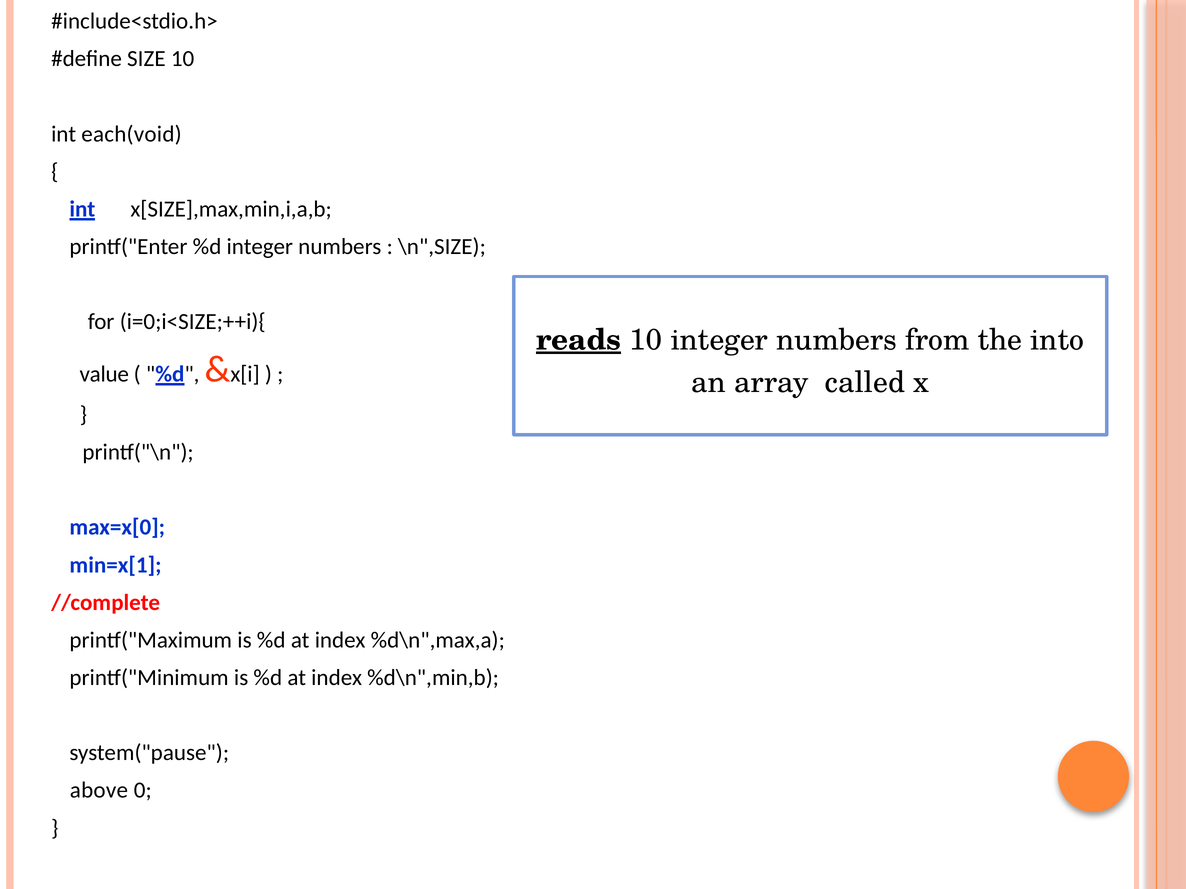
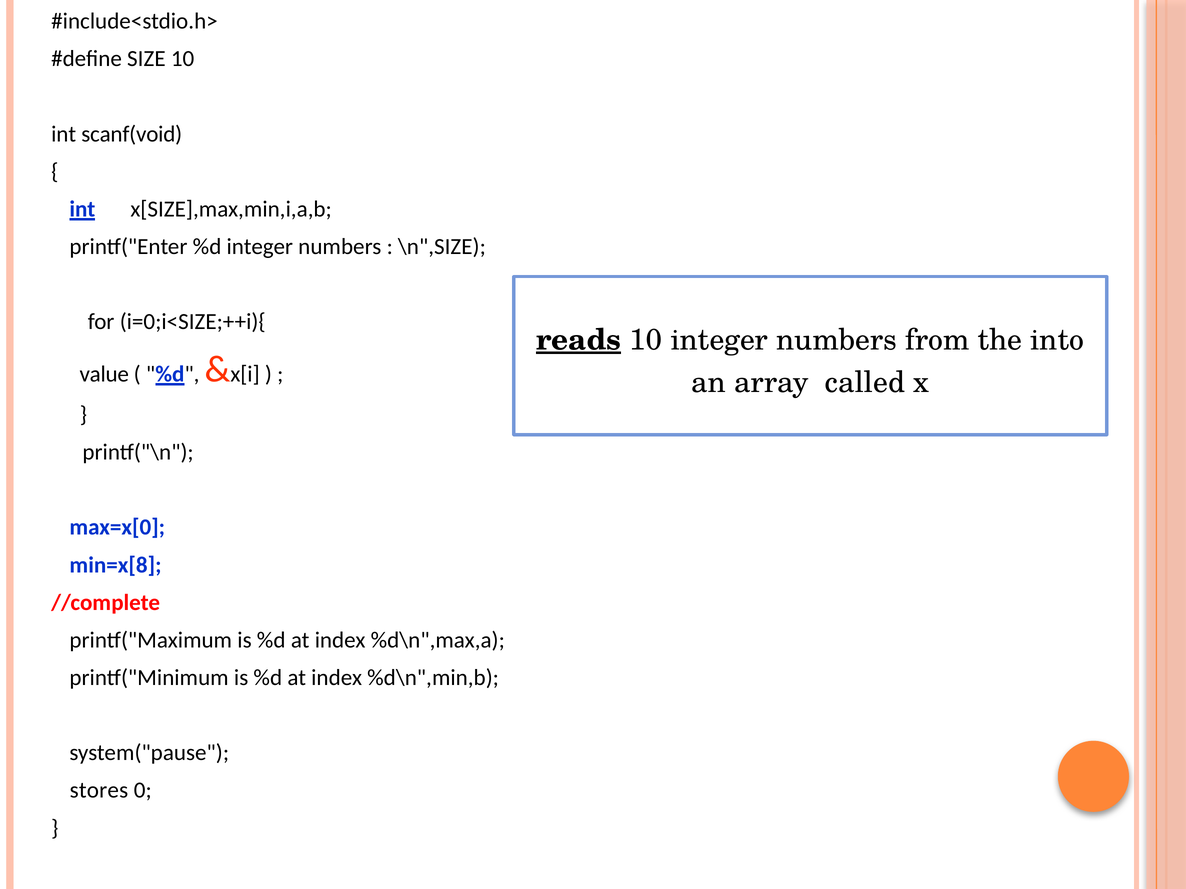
each(void: each(void -> scanf(void (132, 134)
min=x[1: min=x[1 -> min=x[8 (115, 565)
above: above -> stores (99, 791)
